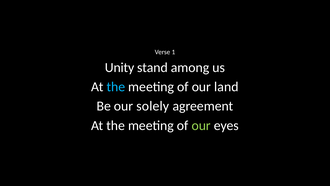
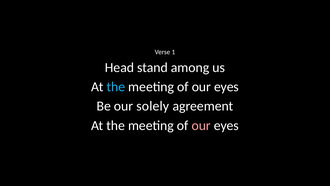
Unity: Unity -> Head (119, 67)
land: land -> eyes (226, 87)
our colour: light green -> pink (201, 125)
